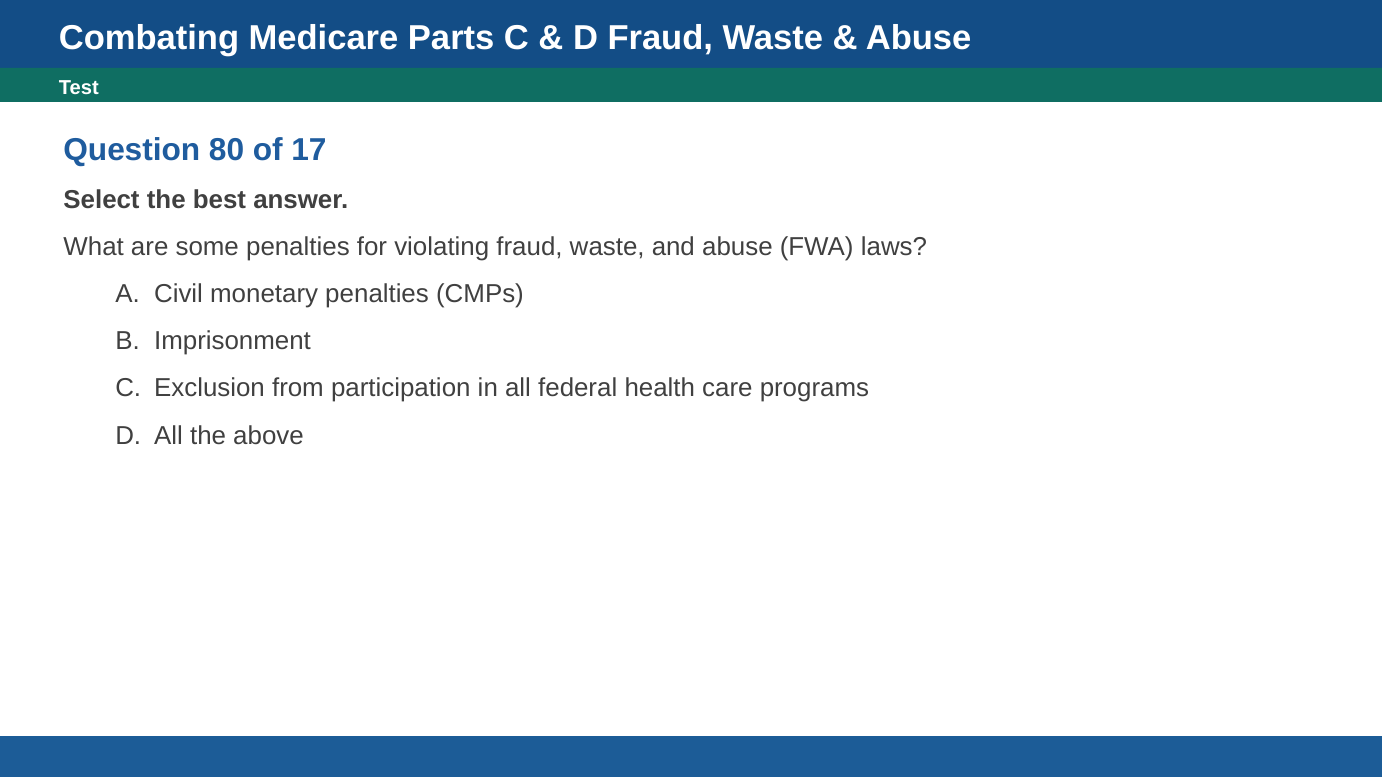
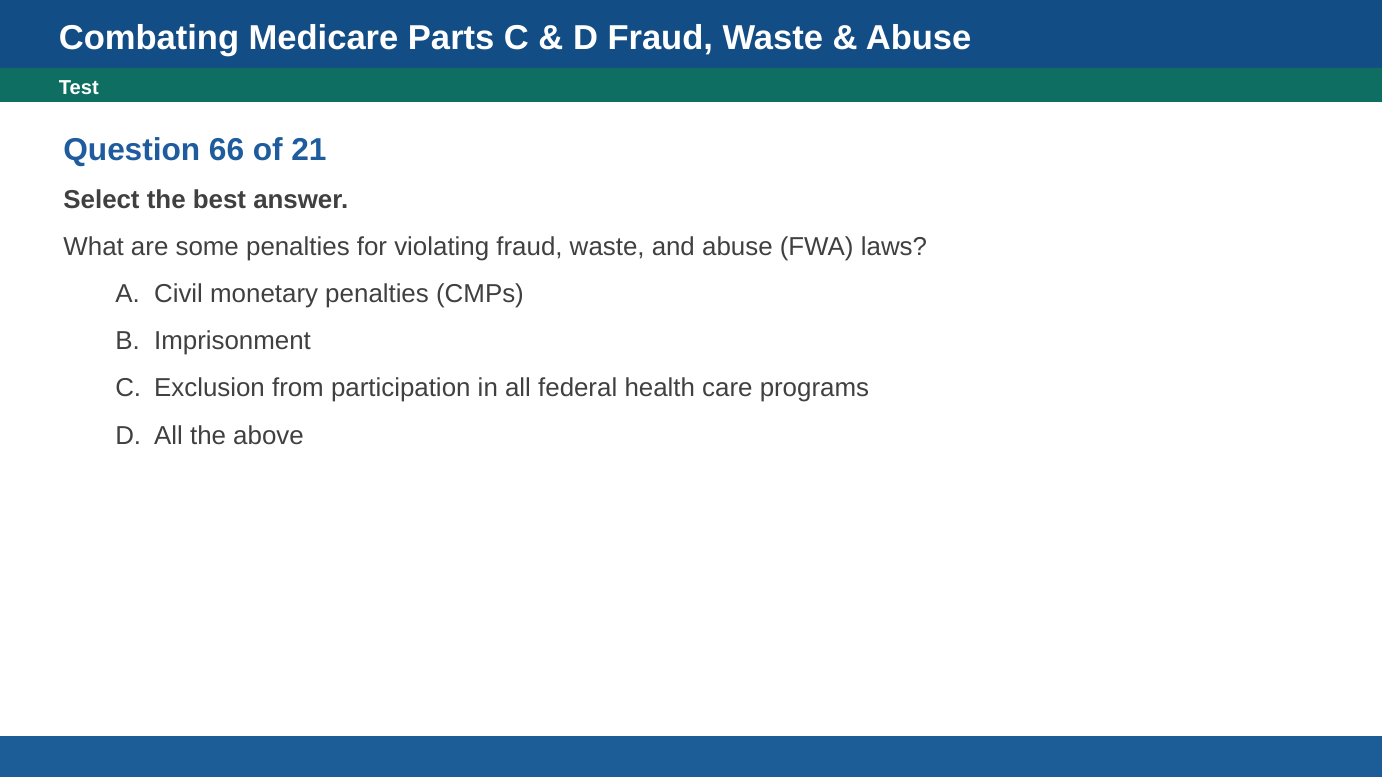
80: 80 -> 66 (227, 150)
17: 17 -> 21 (309, 150)
